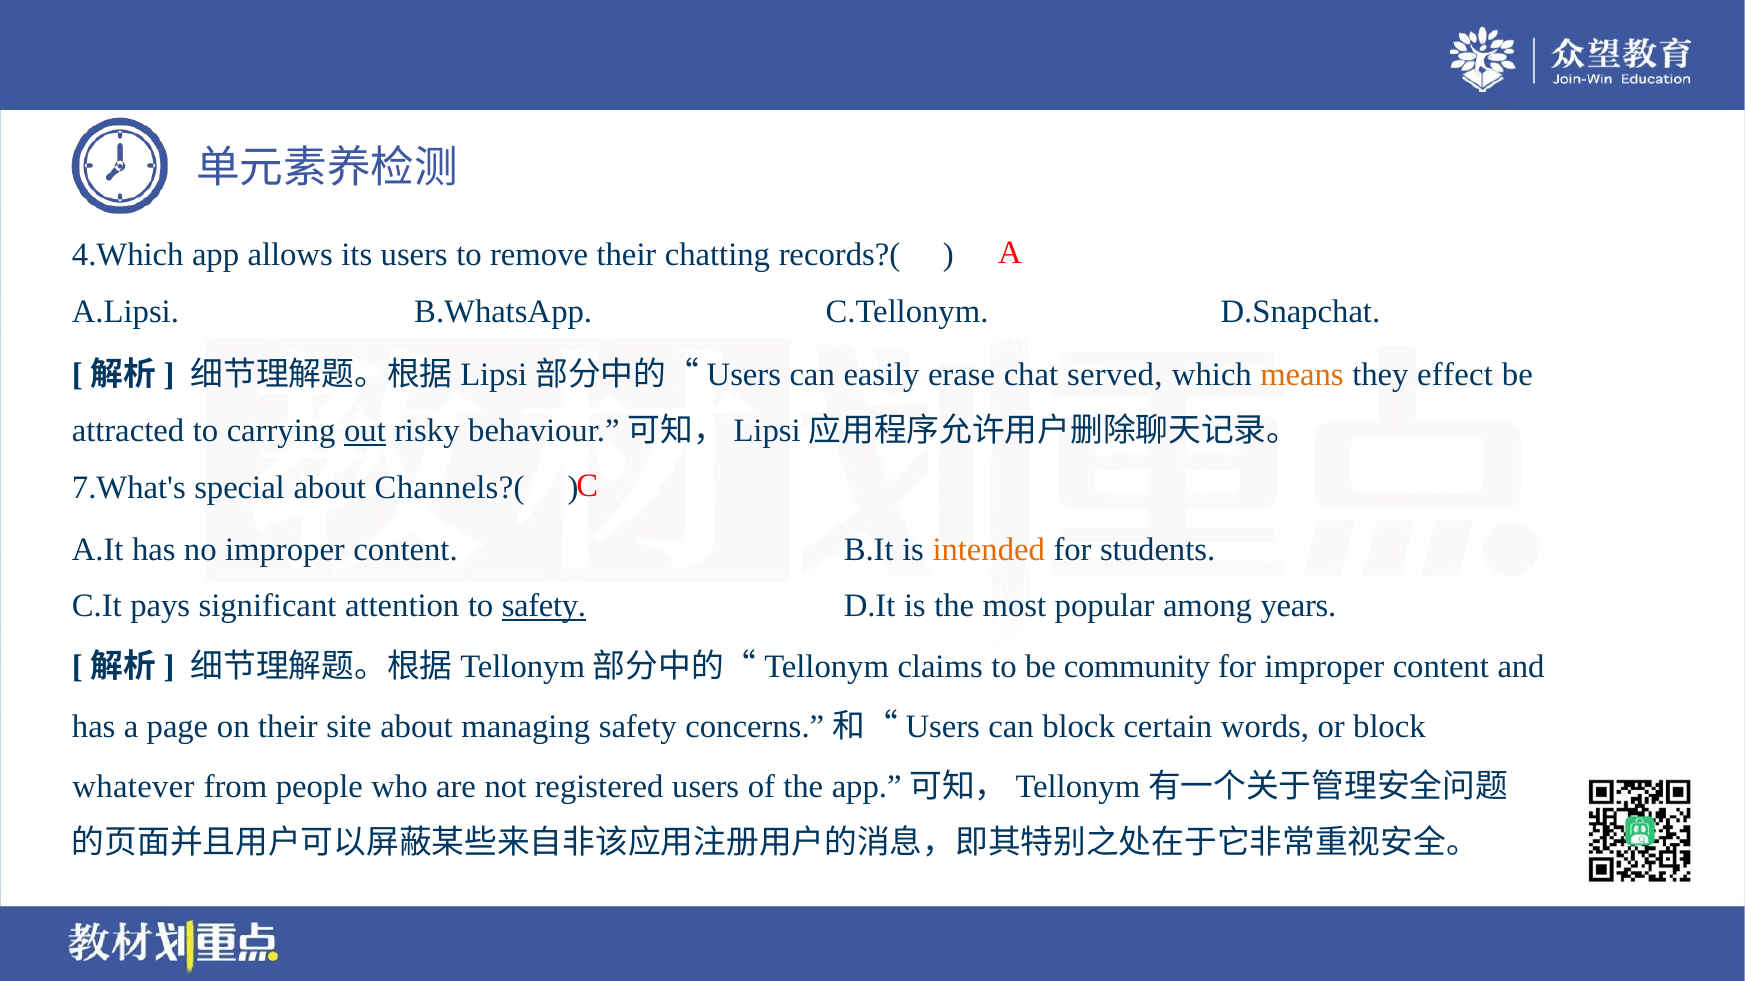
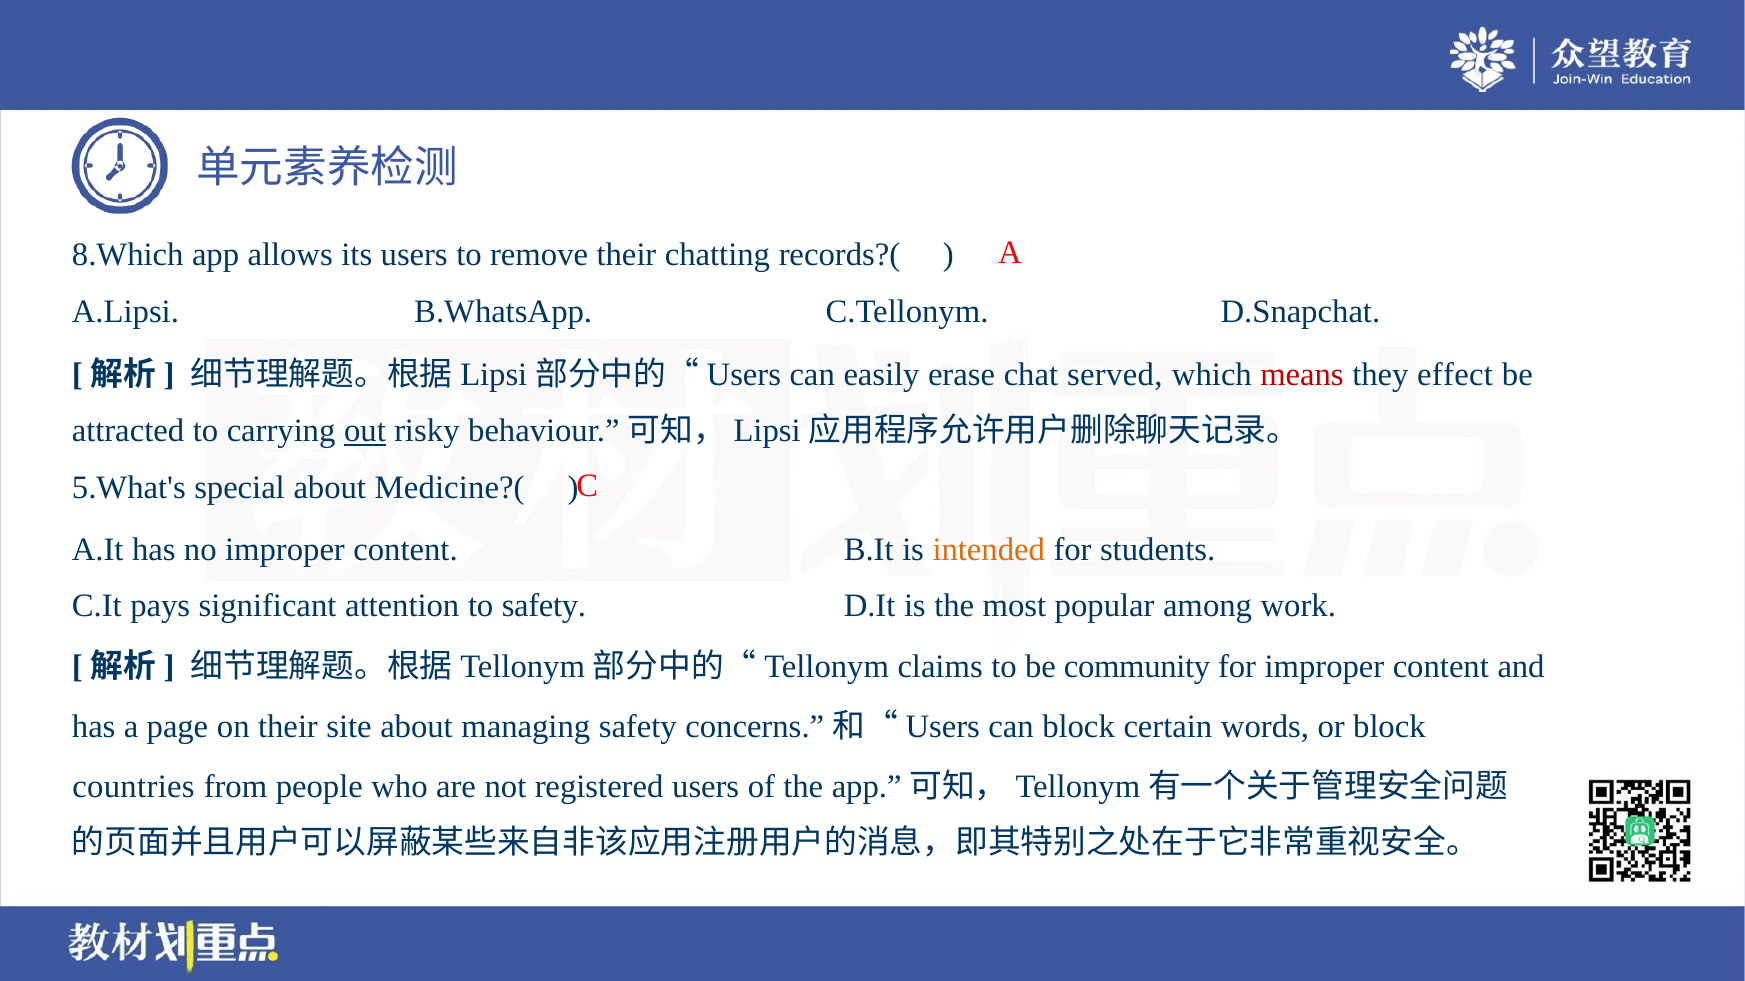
4.Which: 4.Which -> 8.Which (128, 255)
means colour: orange -> red (1302, 375)
7.What's: 7.What's -> 5.What's (129, 488)
Channels?(: Channels?( -> Medicine?( (450, 488)
safety underline: present -> none (544, 606)
years: years -> work (1298, 606)
whatever: whatever -> countries (133, 787)
